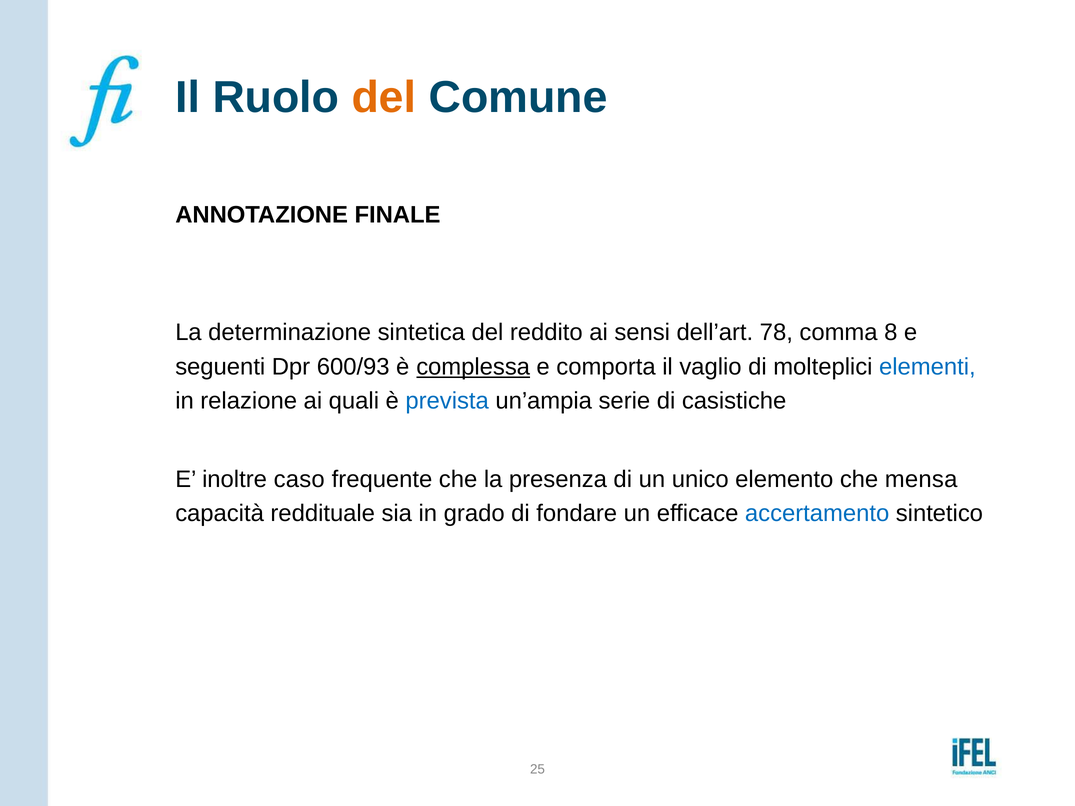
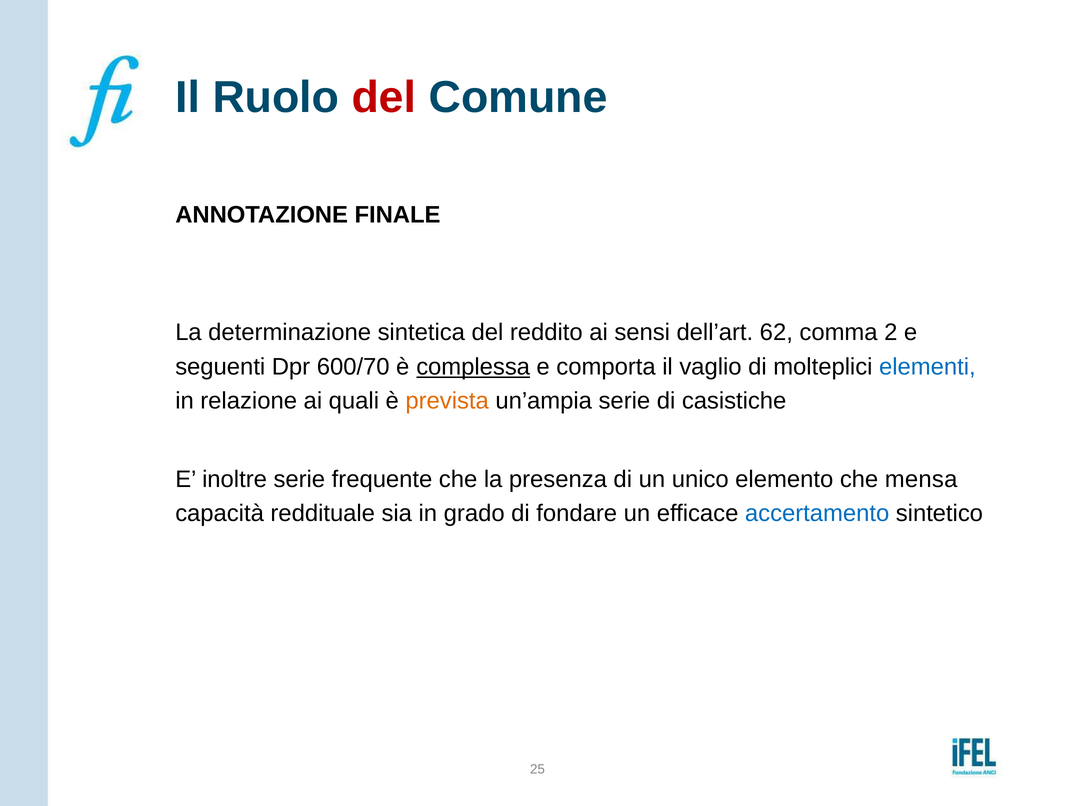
del colour: orange -> red (384, 97)
78: 78 -> 62 (776, 332)
8: 8 -> 2 (891, 332)
600/93: 600/93 -> 600/70 (353, 367)
prevista colour: blue -> orange (447, 401)
inoltre caso: caso -> serie (299, 479)
